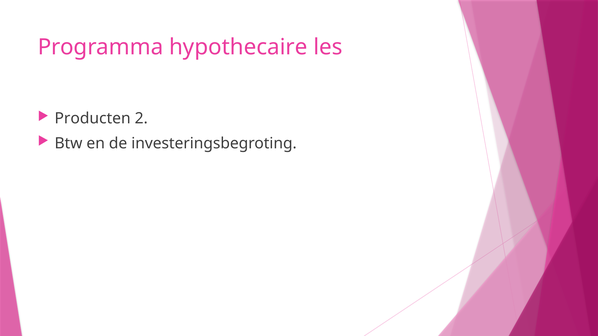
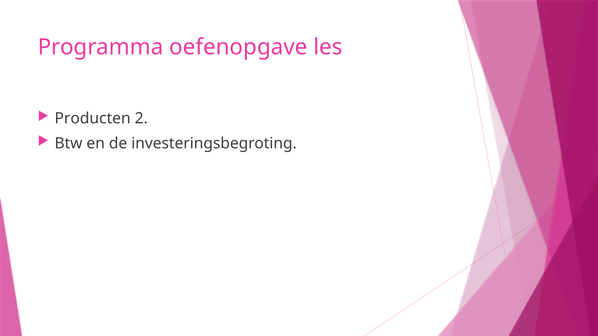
hypothecaire: hypothecaire -> oefenopgave (238, 47)
